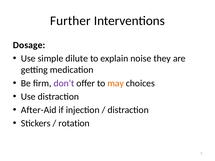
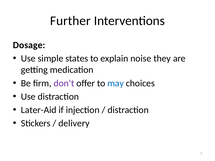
dilute: dilute -> states (77, 58)
may colour: orange -> blue (116, 83)
After-Aid: After-Aid -> Later-Aid (39, 110)
rotation: rotation -> delivery (74, 123)
